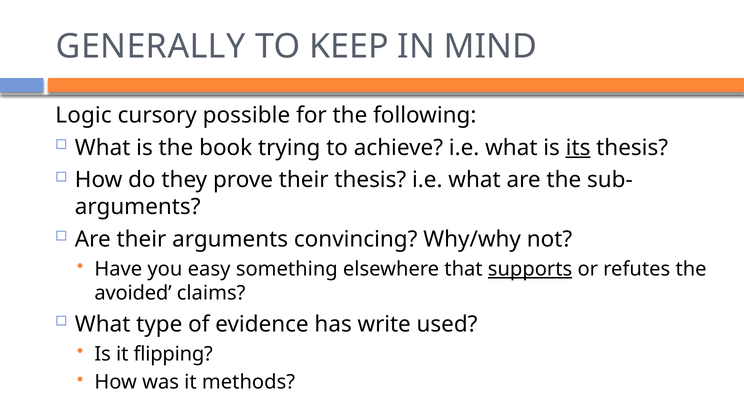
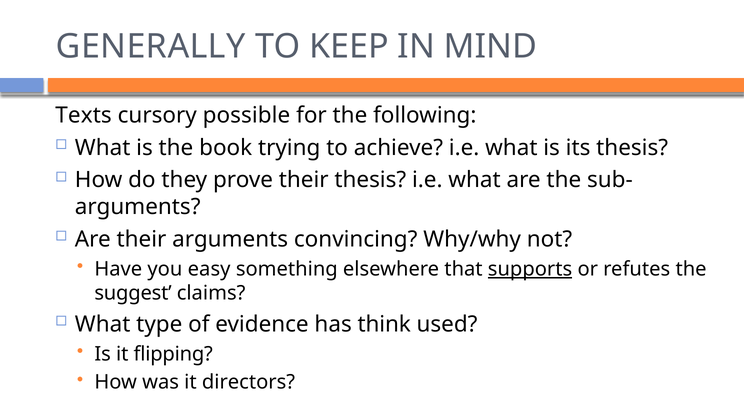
Logic: Logic -> Texts (84, 115)
its underline: present -> none (578, 148)
avoided: avoided -> suggest (133, 293)
write: write -> think (384, 325)
methods: methods -> directors (249, 383)
